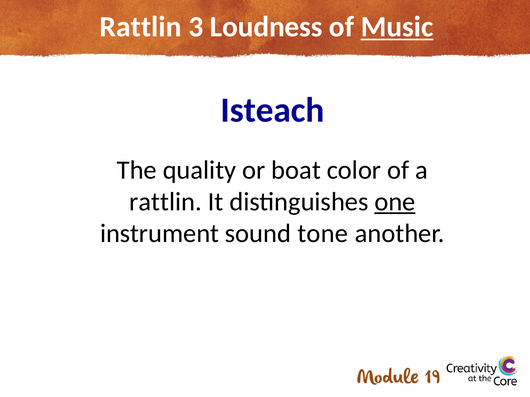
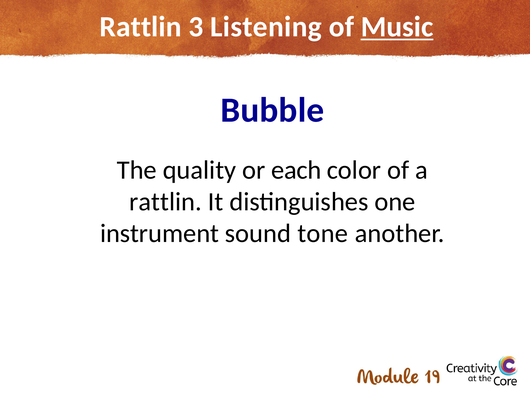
Loudness: Loudness -> Listening (266, 27)
Isteach: Isteach -> Bubble (272, 110)
boat: boat -> each (296, 170)
one underline: present -> none (395, 202)
